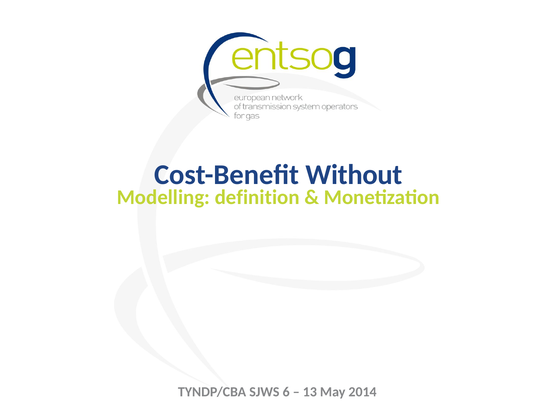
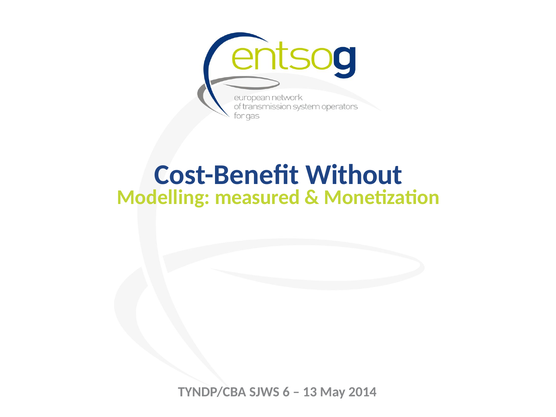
definition: definition -> measured (257, 197)
